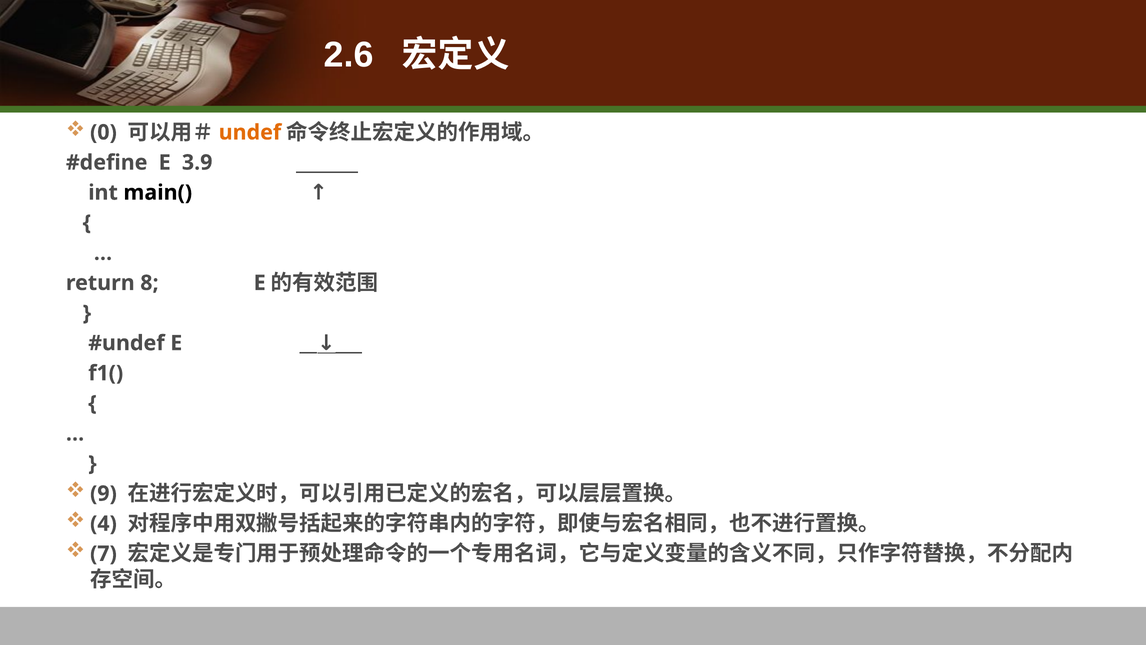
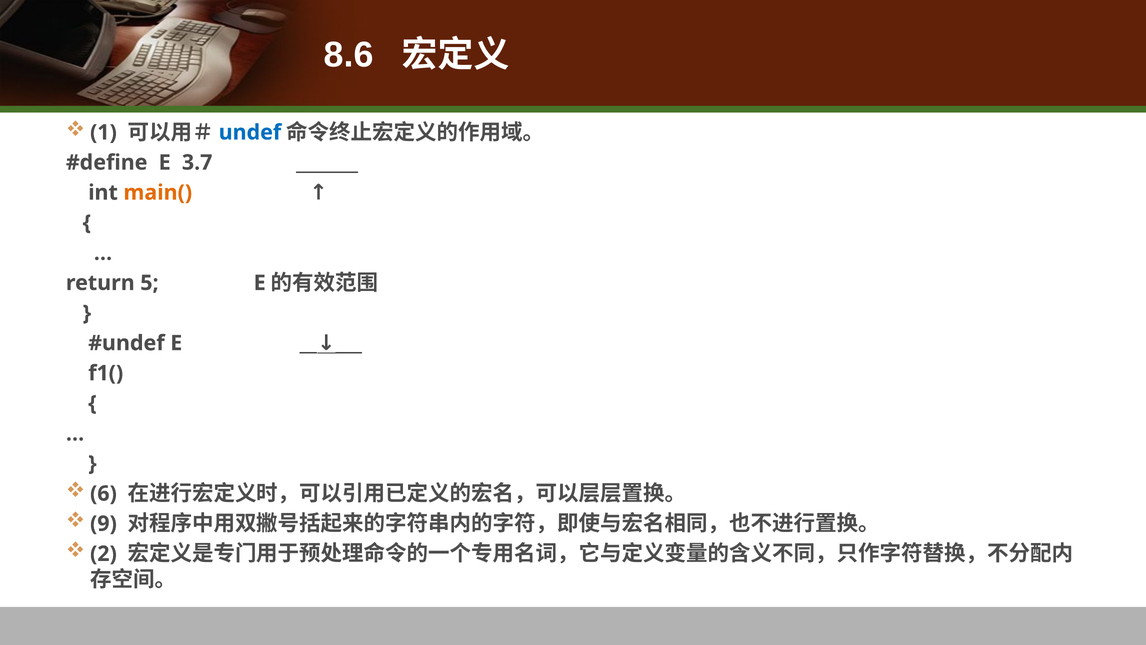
2.6: 2.6 -> 8.6 (349, 55)
0: 0 -> 1 (103, 132)
undef colour: orange -> blue (250, 132)
3.9: 3.9 -> 3.7 (197, 162)
main( colour: black -> orange (158, 193)
8: 8 -> 5 (149, 283)
9: 9 -> 6 (103, 493)
4: 4 -> 9 (103, 523)
7: 7 -> 2 (103, 554)
